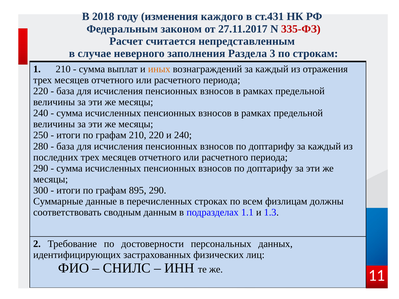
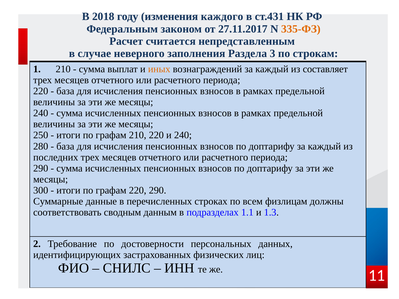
335-ФЗ colour: red -> orange (301, 29)
отражения: отражения -> составляет (325, 69)
графам 895: 895 -> 220 (138, 191)
